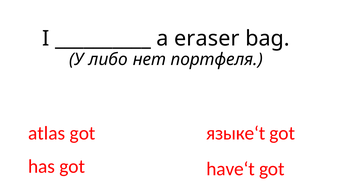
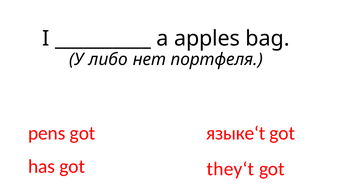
eraser: eraser -> apples (207, 39)
atlas: atlas -> pens (47, 133)
have‘t: have‘t -> they‘t (230, 169)
